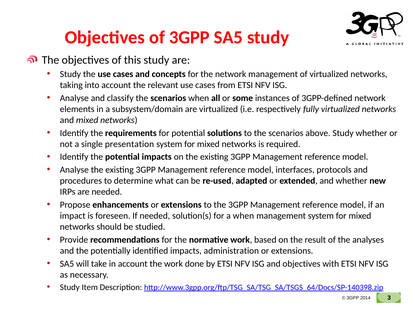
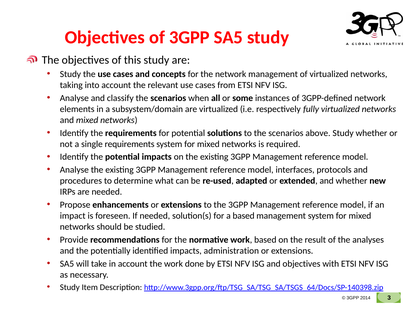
single presentation: presentation -> requirements (130, 144)
a when: when -> based (244, 216)
